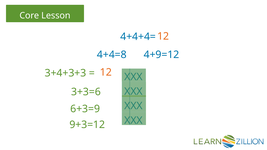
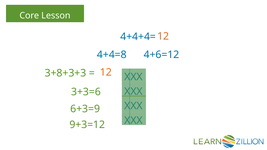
4+9=12: 4+9=12 -> 4+6=12 (162, 55)
3+4+3+3: 3+4+3+3 -> 3+8+3+3 (65, 73)
